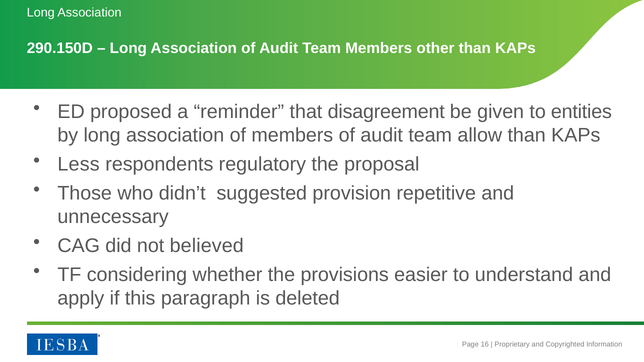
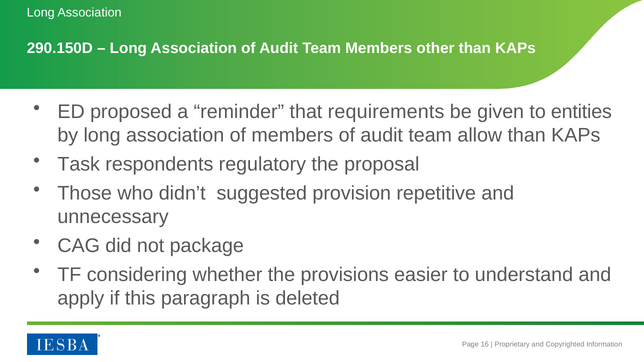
disagreement: disagreement -> requirements (386, 112)
Less: Less -> Task (79, 164)
believed: believed -> package (207, 246)
